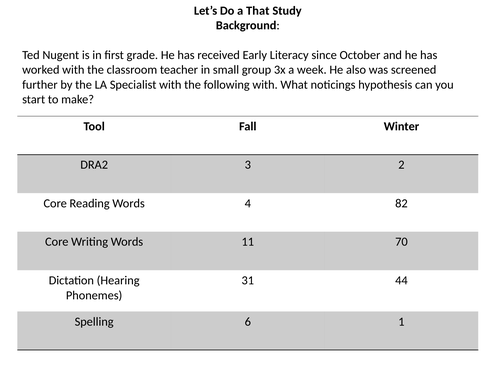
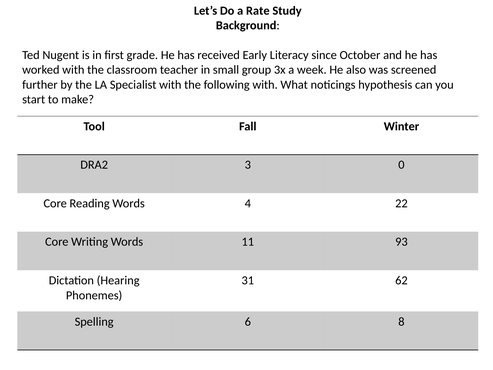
That: That -> Rate (258, 11)
2: 2 -> 0 (401, 165)
82: 82 -> 22 (401, 203)
70: 70 -> 93 (401, 242)
44: 44 -> 62 (401, 280)
1: 1 -> 8 (401, 321)
